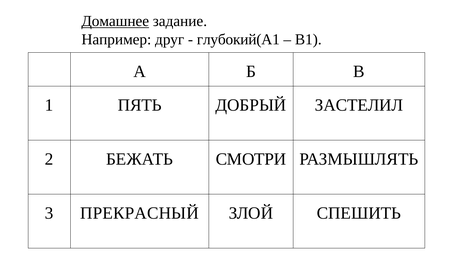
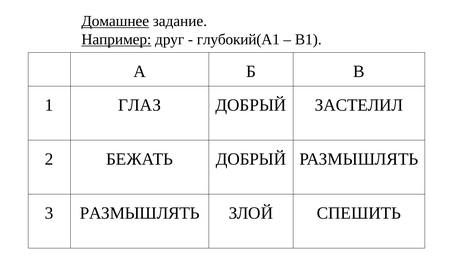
Например underline: none -> present (116, 39)
ПЯТЬ: ПЯТЬ -> ГЛАЗ (140, 105)
БЕЖАТЬ СМОТРИ: СМОТРИ -> ДОБРЫЙ (251, 159)
3 ПРЕКРАСНЫЙ: ПРЕКРАСНЫЙ -> РАЗМЫШЛЯТЬ (140, 213)
